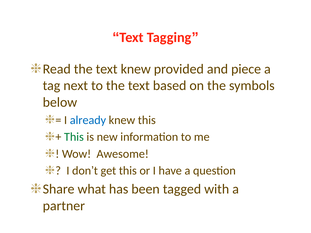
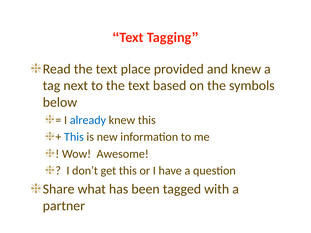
text knew: knew -> place (136, 69)
and piece: piece -> knew (246, 69)
This colour: green -> blue (74, 137)
